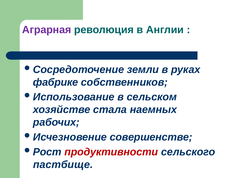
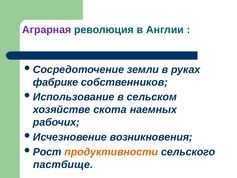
стала: стала -> скота (110, 110)
совершенстве: совершенстве -> возникновения (151, 137)
продуктивности colour: red -> orange (111, 152)
